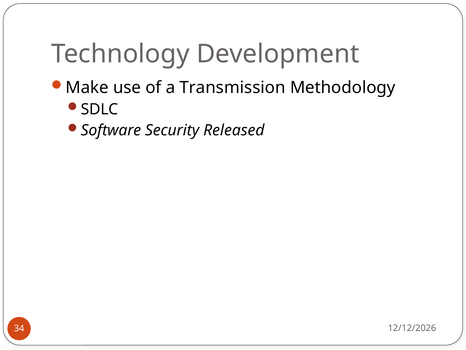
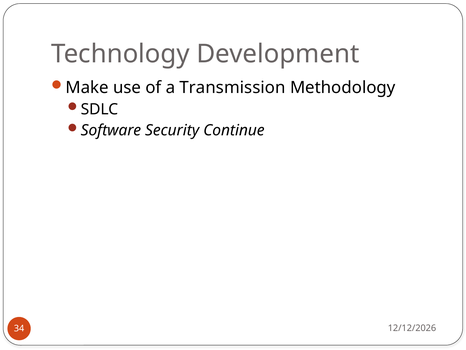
Released: Released -> Continue (234, 130)
